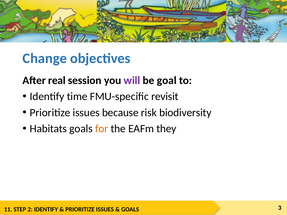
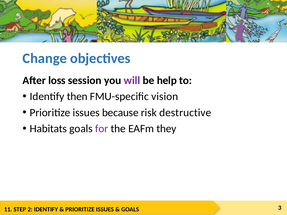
real: real -> loss (57, 81)
goal: goal -> help (167, 81)
time: time -> then (77, 97)
revisit: revisit -> vision (165, 97)
biodiversity: biodiversity -> destructive (185, 113)
for colour: orange -> purple (102, 129)
